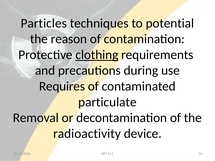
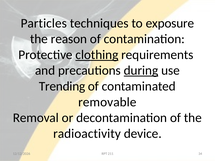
potential: potential -> exposure (170, 23)
during underline: none -> present (141, 71)
Requires: Requires -> Trending (62, 86)
particulate: particulate -> removable (107, 102)
